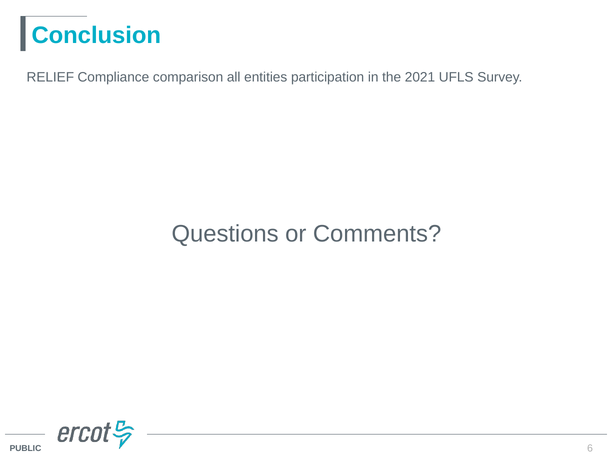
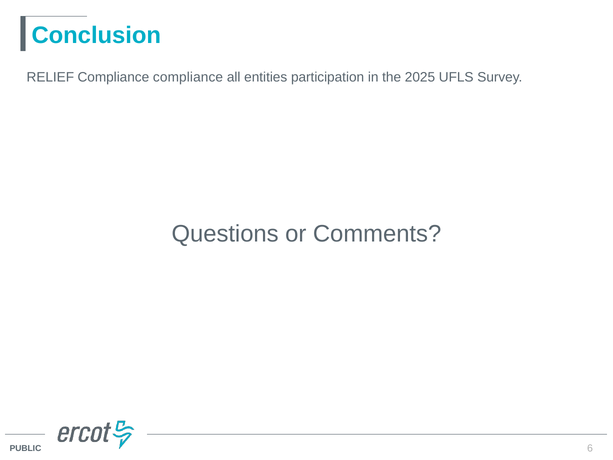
Compliance comparison: comparison -> compliance (188, 77)
2021: 2021 -> 2025 (420, 77)
